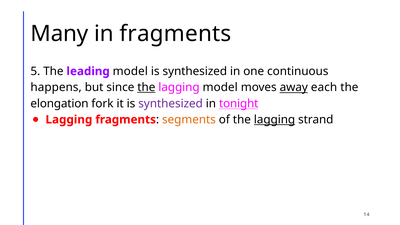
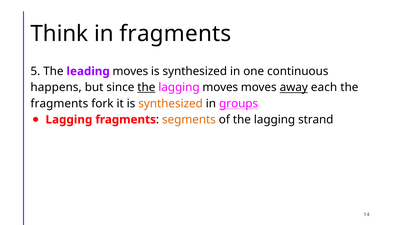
Many: Many -> Think (59, 34)
leading model: model -> moves (130, 71)
lagging model: model -> moves (220, 87)
elongation: elongation -> fragments (59, 103)
synthesized colour: purple -> orange (171, 103)
tonight: tonight -> groups (239, 103)
lagging underline: present -> none (275, 120)
